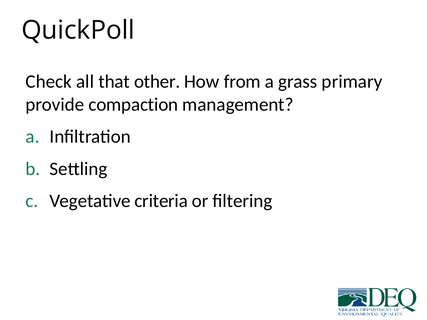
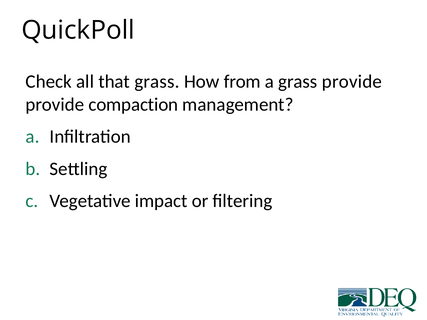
that other: other -> grass (157, 82)
grass primary: primary -> provide (352, 82)
criteria: criteria -> impact (161, 201)
